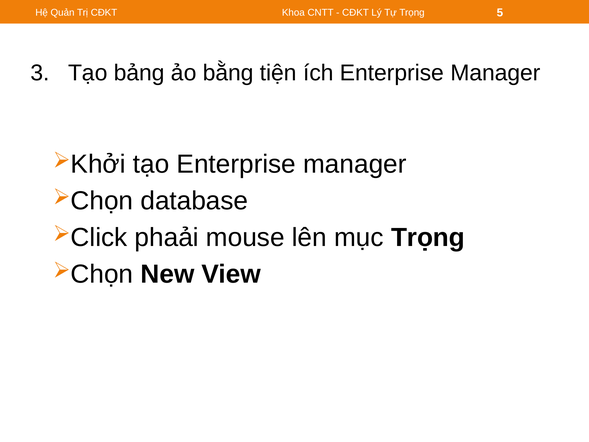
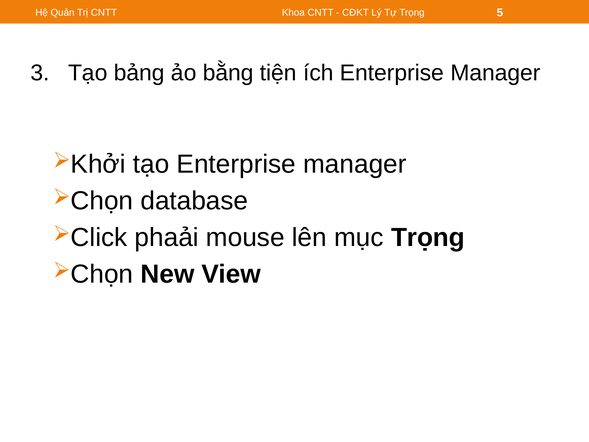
Trị CĐKT: CĐKT -> CNTT (104, 12)
